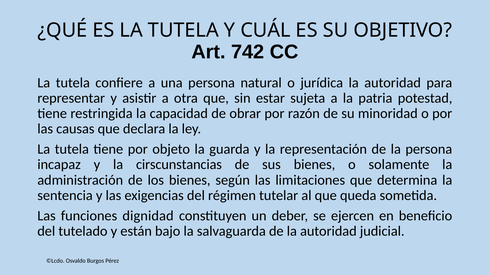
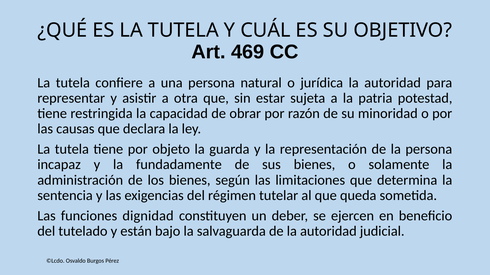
742: 742 -> 469 (248, 52)
cirscunstancias: cirscunstancias -> fundadamente (179, 165)
